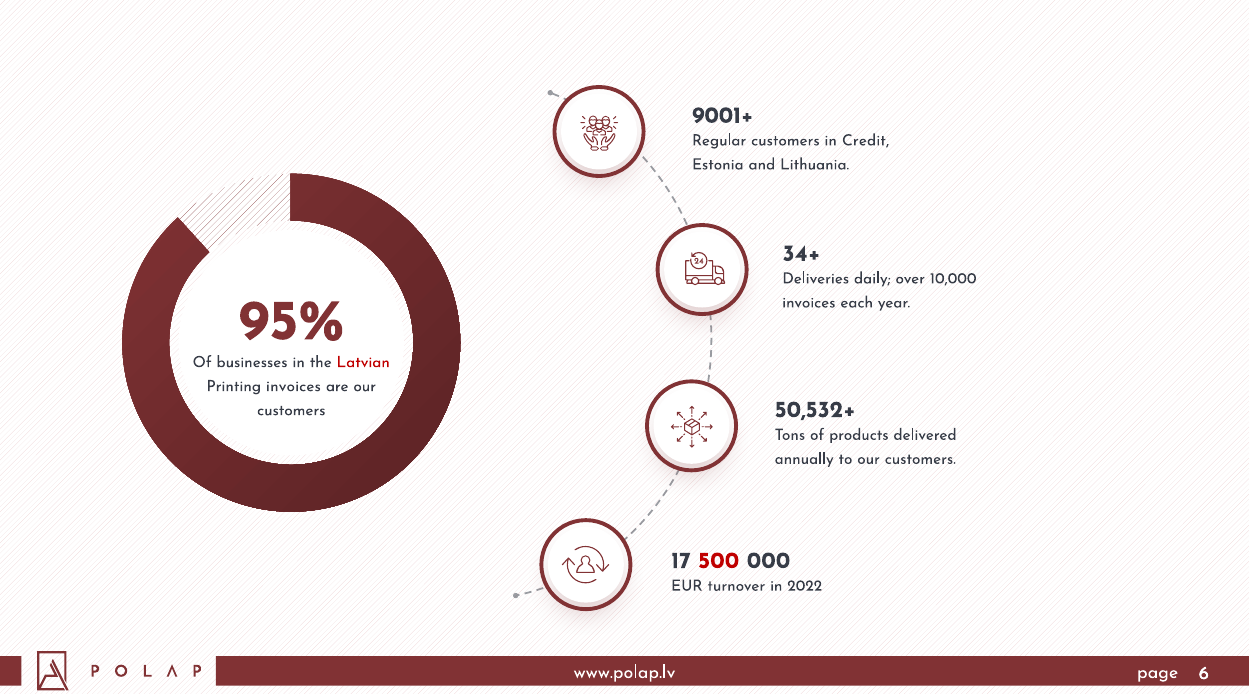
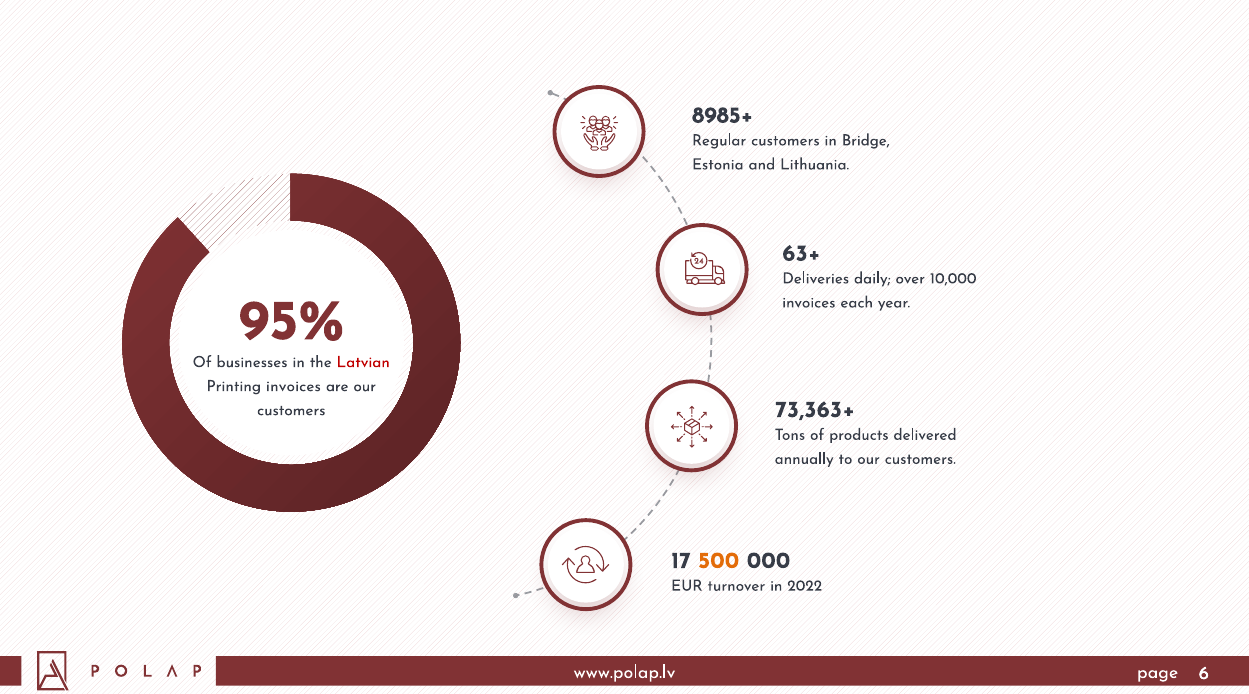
9001+: 9001+ -> 8985+ (723, 115)
Credit: Credit -> Bridge (866, 140)
34+: 34+ -> 63+ (802, 253)
50,532+: 50,532+ -> 73,363+ (815, 409)
500 colour: red -> orange (719, 560)
